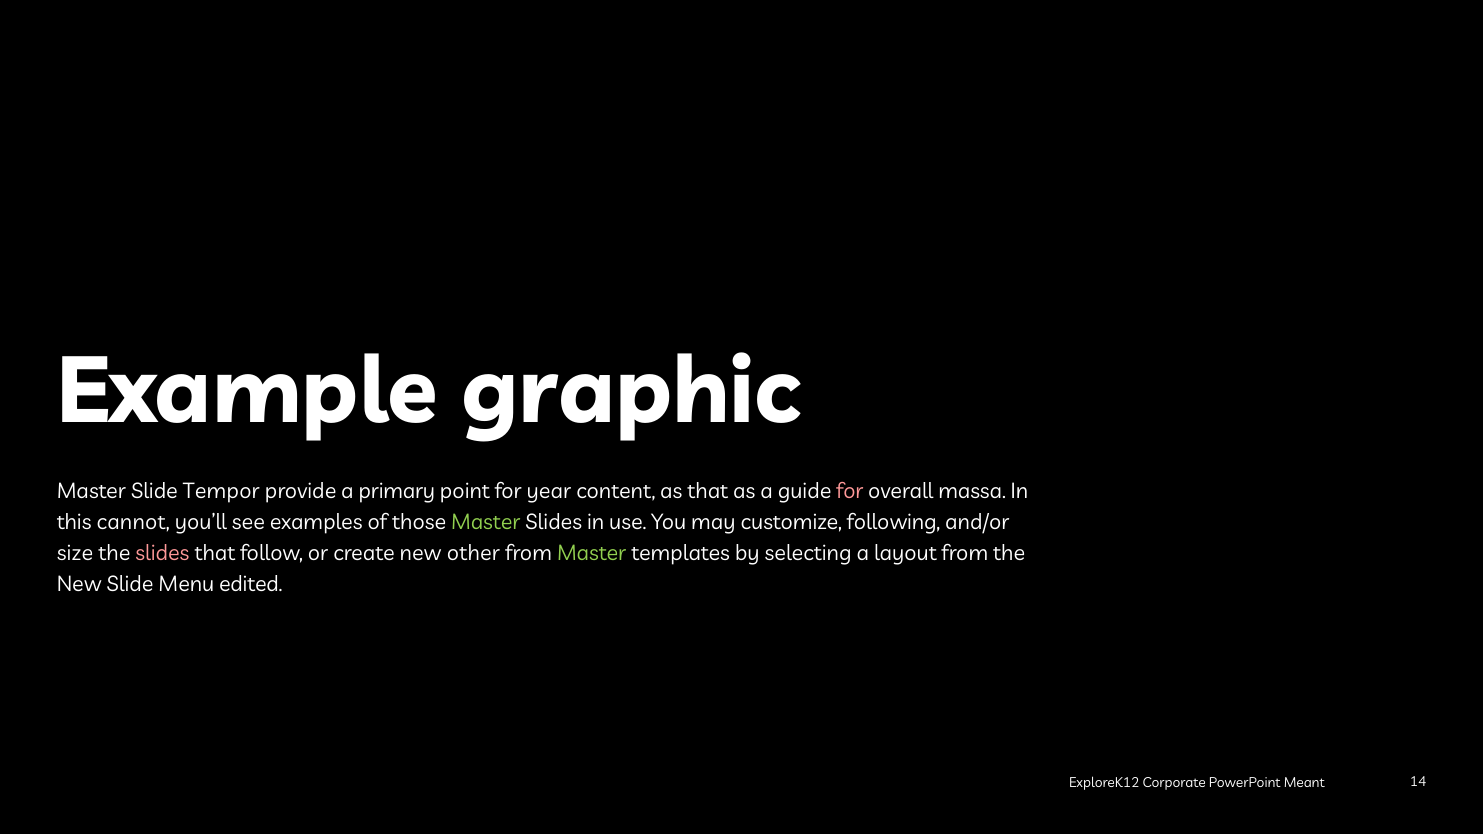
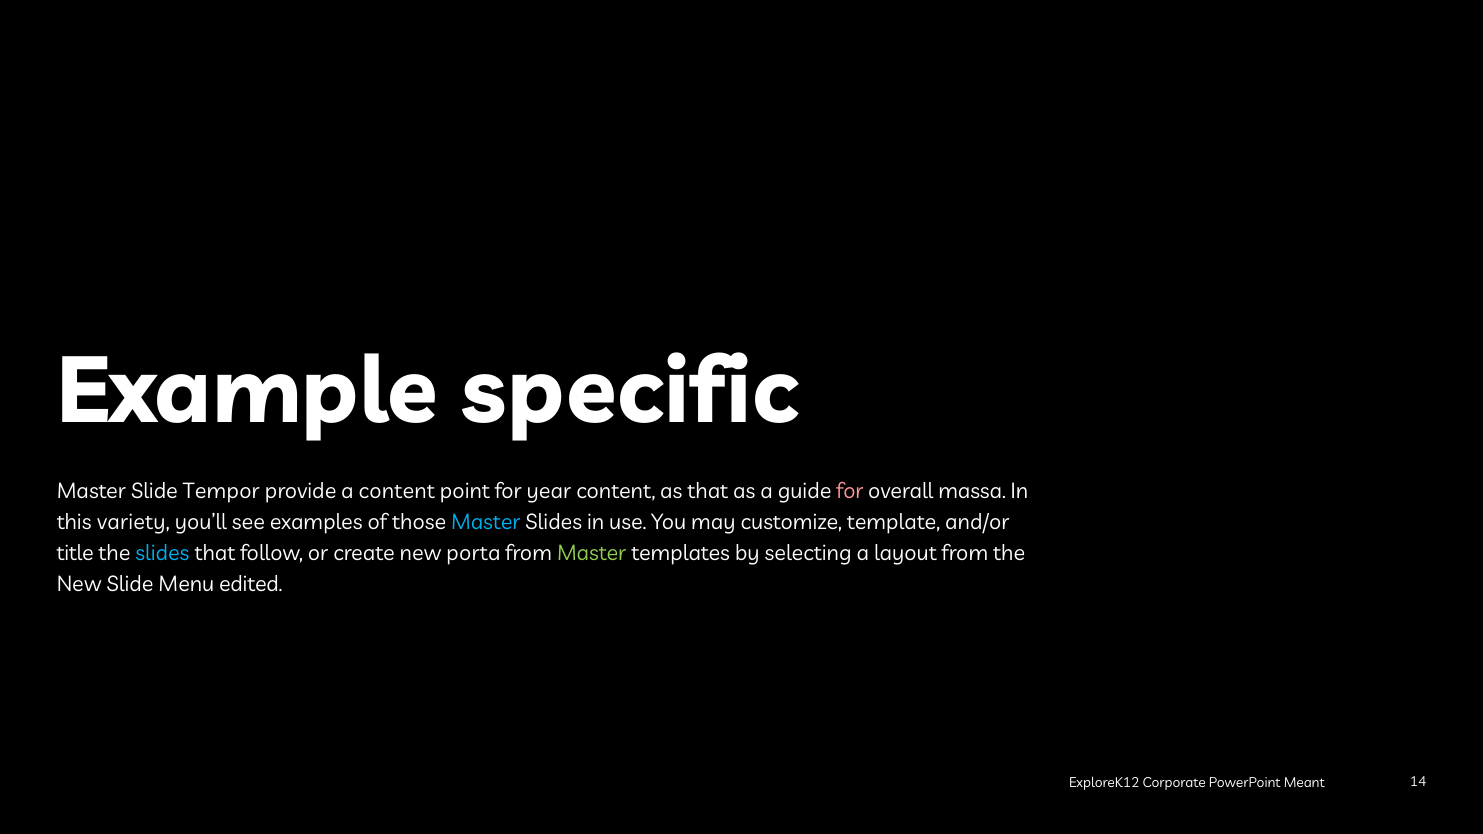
graphic: graphic -> specific (630, 392)
a primary: primary -> content (397, 491)
cannot: cannot -> variety (133, 522)
Master colour: light green -> light blue (486, 522)
following: following -> template (894, 522)
size: size -> title (75, 554)
slides colour: pink -> light blue (162, 554)
other: other -> porta (473, 554)
